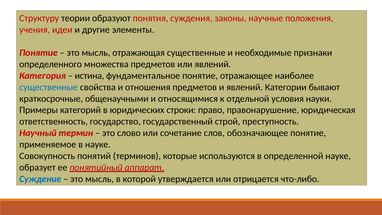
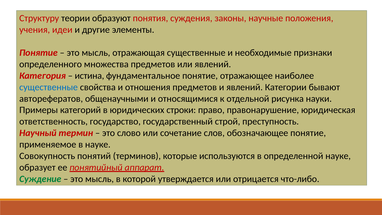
краткосрочные: краткосрочные -> авторефератов (51, 99)
условия: условия -> рисунка (288, 99)
Суждение colour: blue -> green (40, 179)
